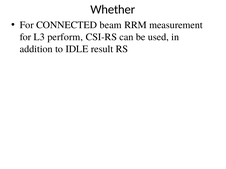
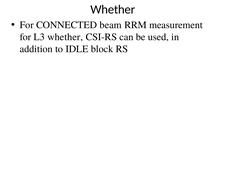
L3 perform: perform -> whether (65, 37)
result: result -> block (102, 49)
